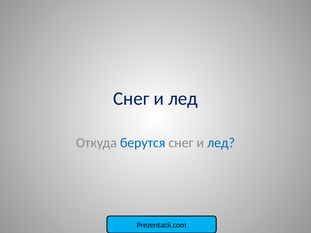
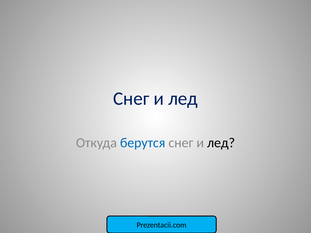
лед colour: blue -> black (221, 143)
